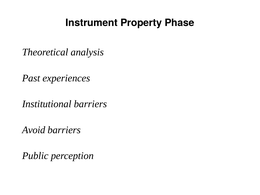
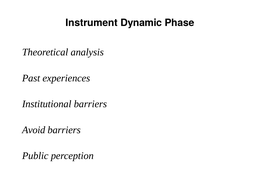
Property: Property -> Dynamic (141, 23)
